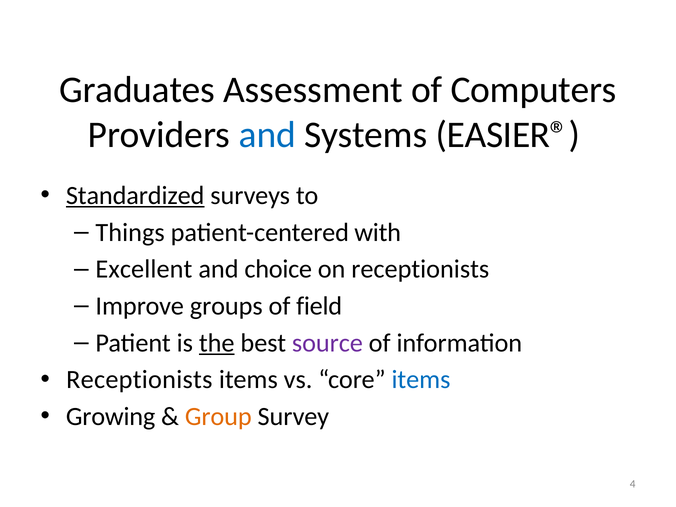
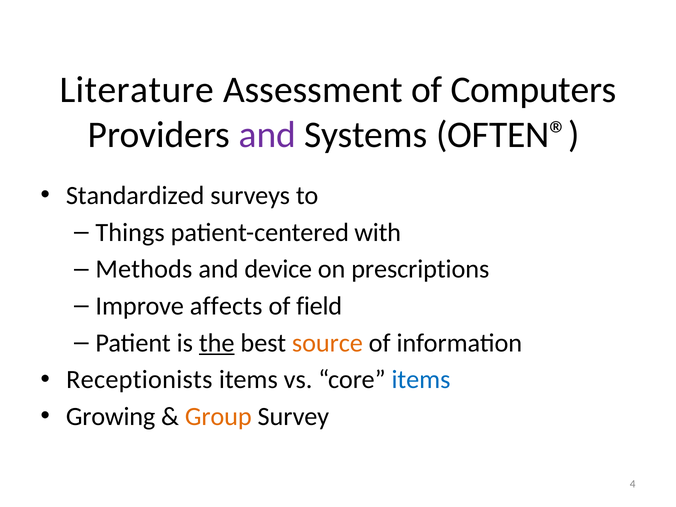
Graduates: Graduates -> Literature (137, 90)
and colour: blue -> purple (267, 135)
EASIER®: EASIER® -> OFTEN® (508, 135)
Standardized underline: present -> none (135, 196)
Excellent: Excellent -> Methods (144, 269)
choice: choice -> device (278, 269)
on receptionists: receptionists -> prescriptions (420, 269)
groups: groups -> affects (226, 306)
source colour: purple -> orange (327, 343)
